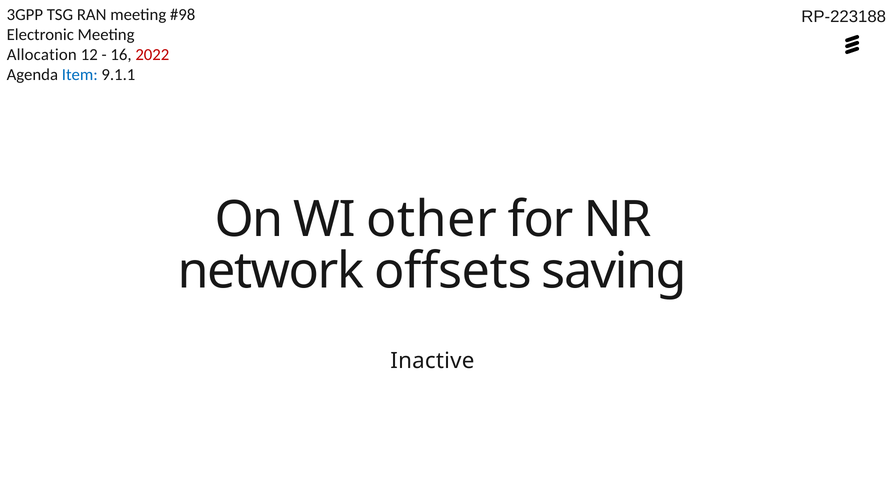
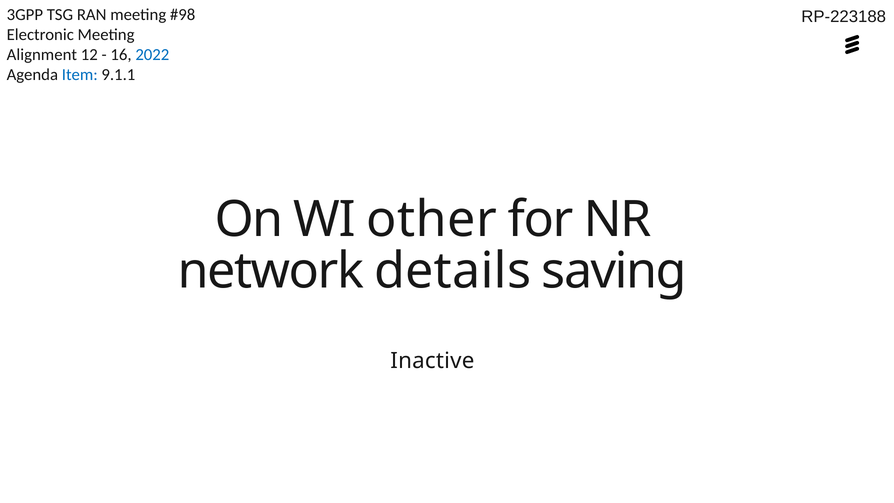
Allocation: Allocation -> Alignment (42, 55)
2022 colour: red -> blue (152, 55)
offsets: offsets -> details (453, 271)
